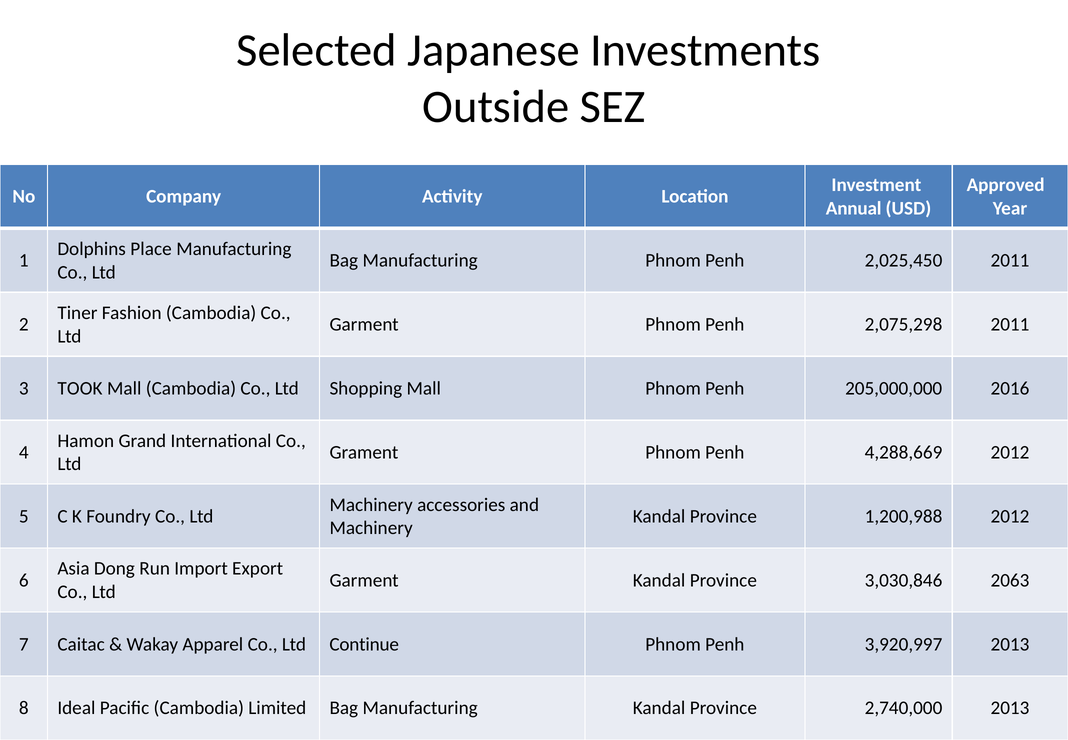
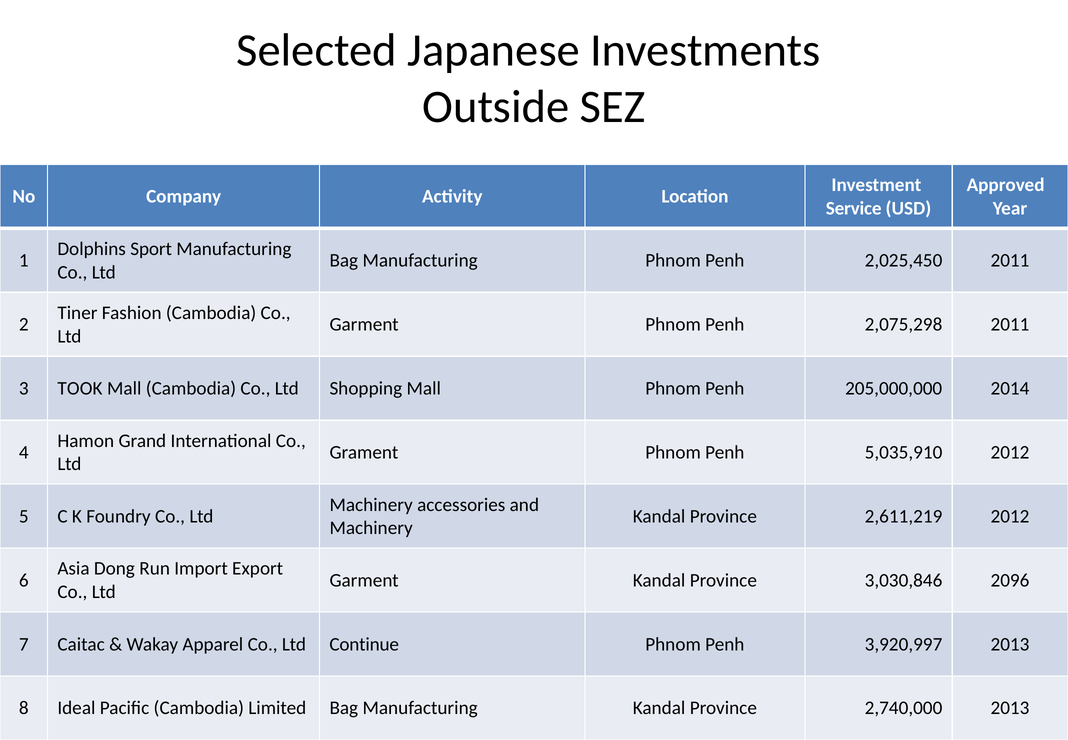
Annual: Annual -> Service (854, 208)
Place: Place -> Sport (151, 249)
2016: 2016 -> 2014 (1010, 388)
4,288,669: 4,288,669 -> 5,035,910 (904, 452)
1,200,988: 1,200,988 -> 2,611,219 (904, 516)
2063: 2063 -> 2096 (1010, 580)
